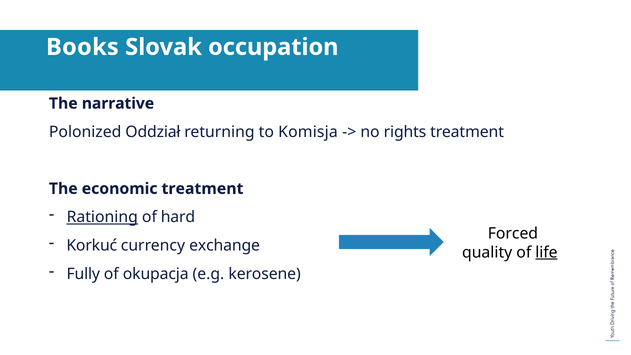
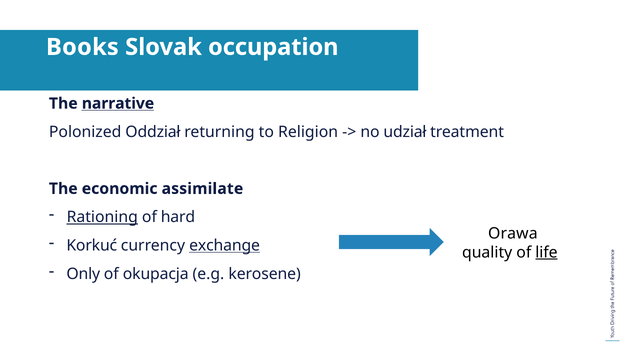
narrative underline: none -> present (118, 103)
Komisja: Komisja -> Religion (308, 132)
rights: rights -> udział (405, 132)
economic treatment: treatment -> assimilate (202, 189)
Forced: Forced -> Orawa (513, 233)
exchange underline: none -> present (225, 245)
Fully: Fully -> Only (83, 274)
